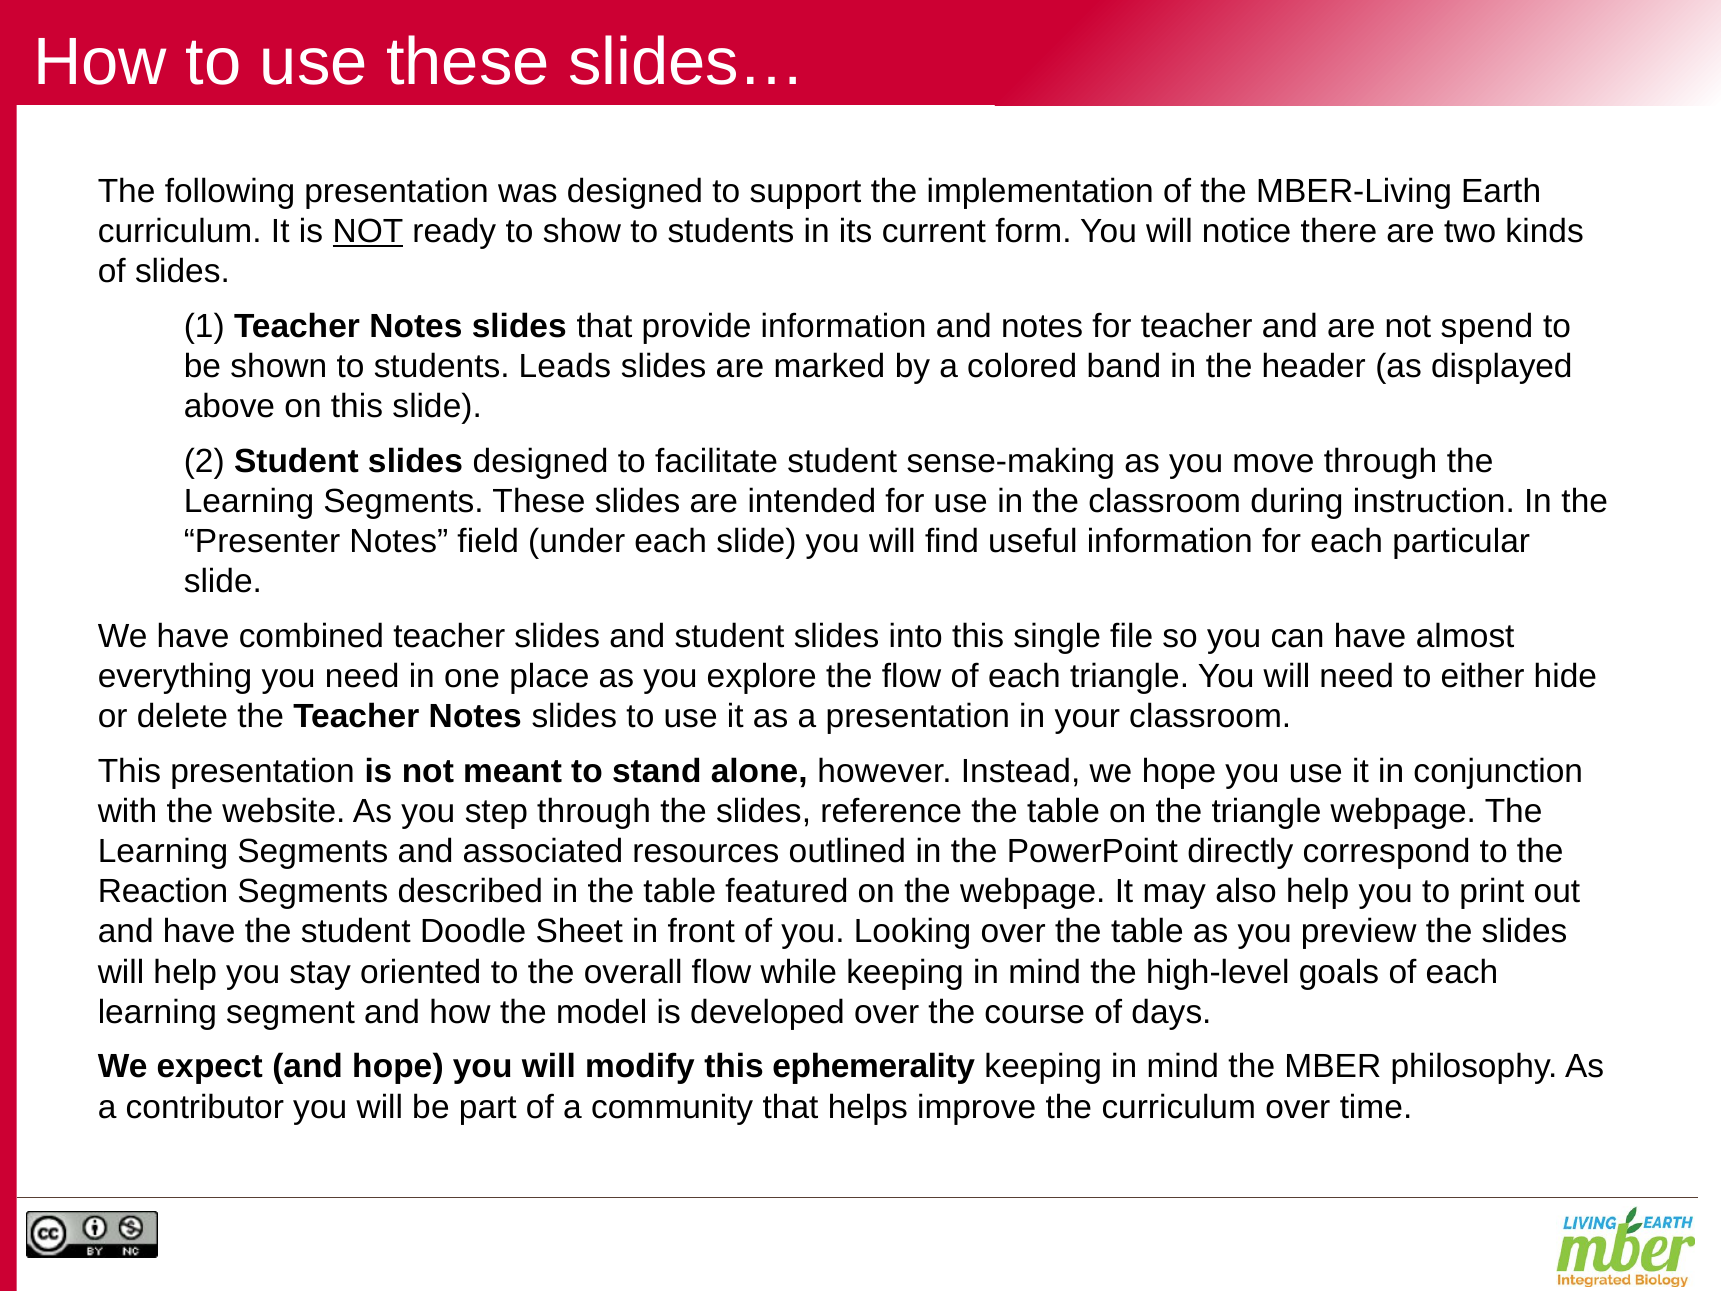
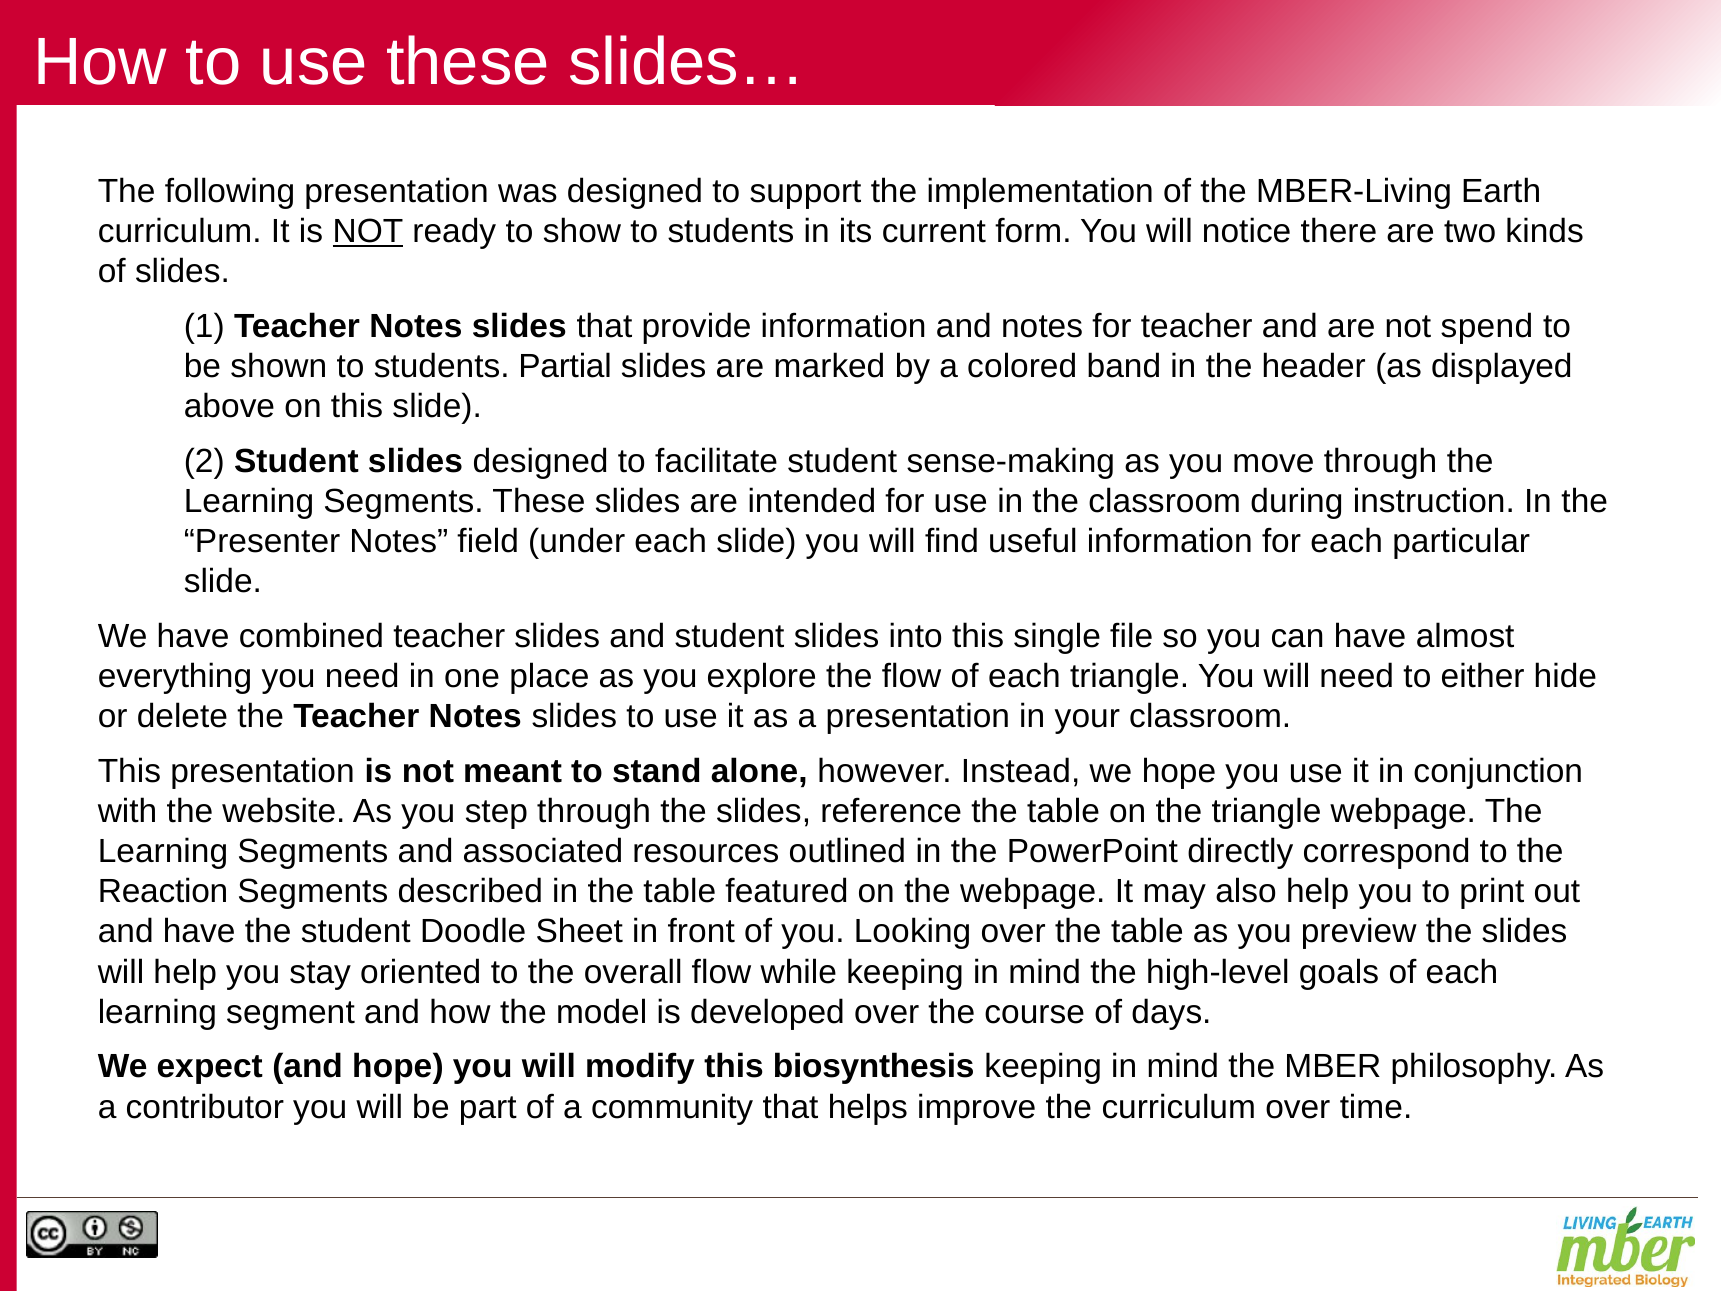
Leads: Leads -> Partial (565, 366)
ephemerality: ephemerality -> biosynthesis (874, 1067)
